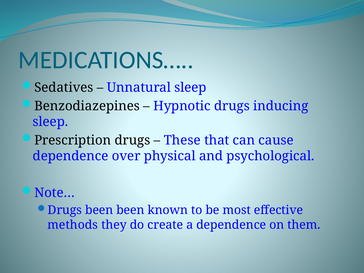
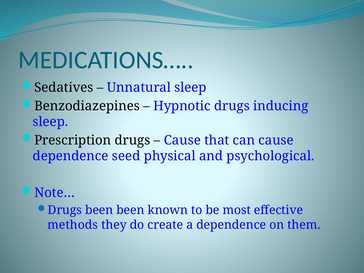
These: These -> Cause (182, 140)
over: over -> seed (126, 156)
